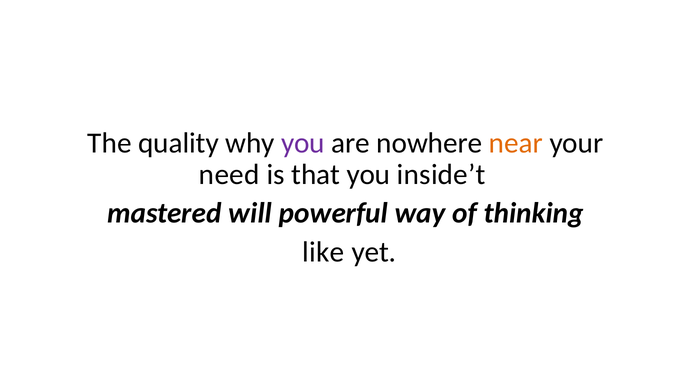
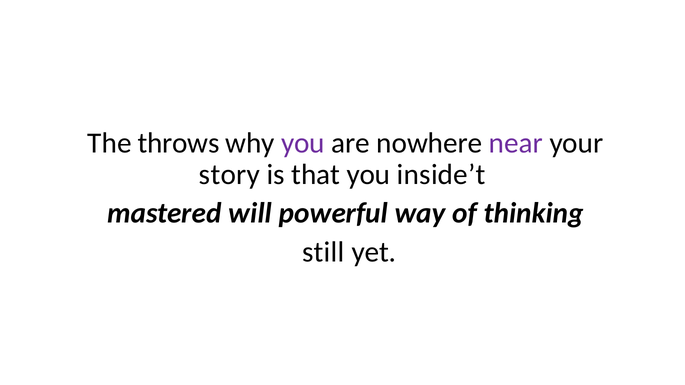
quality: quality -> throws (179, 143)
near colour: orange -> purple (516, 143)
need: need -> story (229, 175)
like: like -> still (323, 252)
